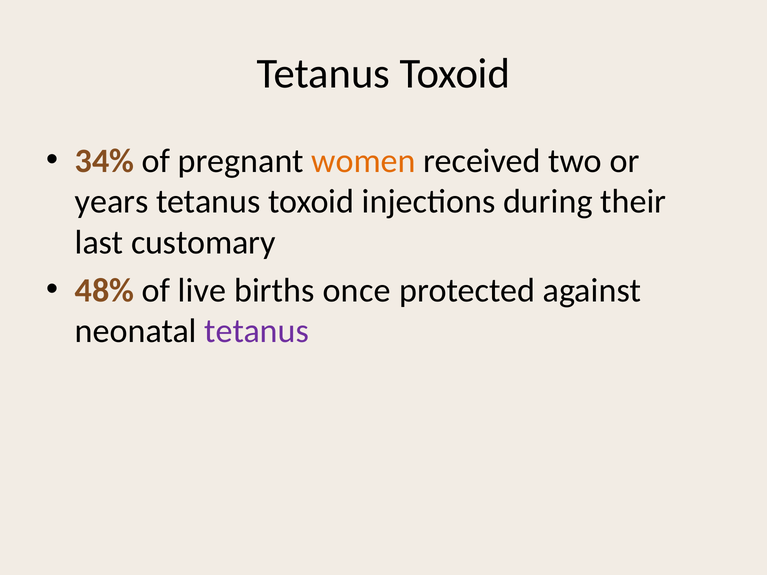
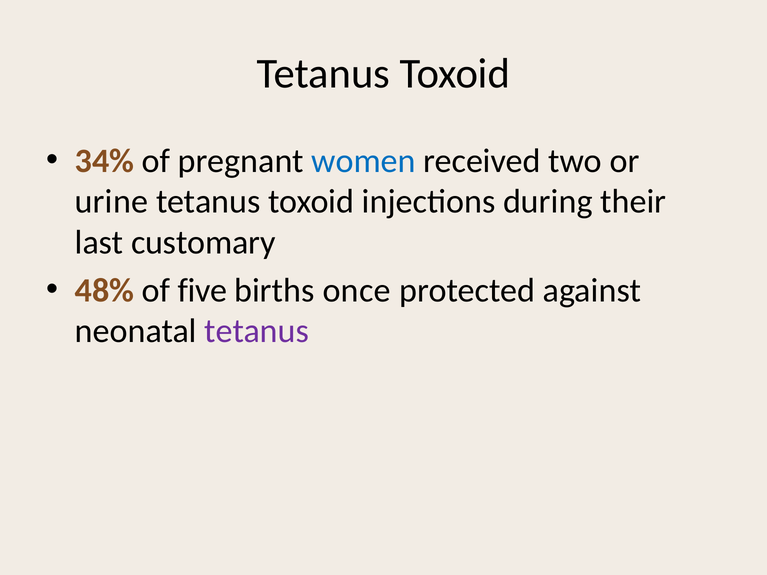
women colour: orange -> blue (363, 161)
years: years -> urine (111, 202)
live: live -> five (202, 290)
